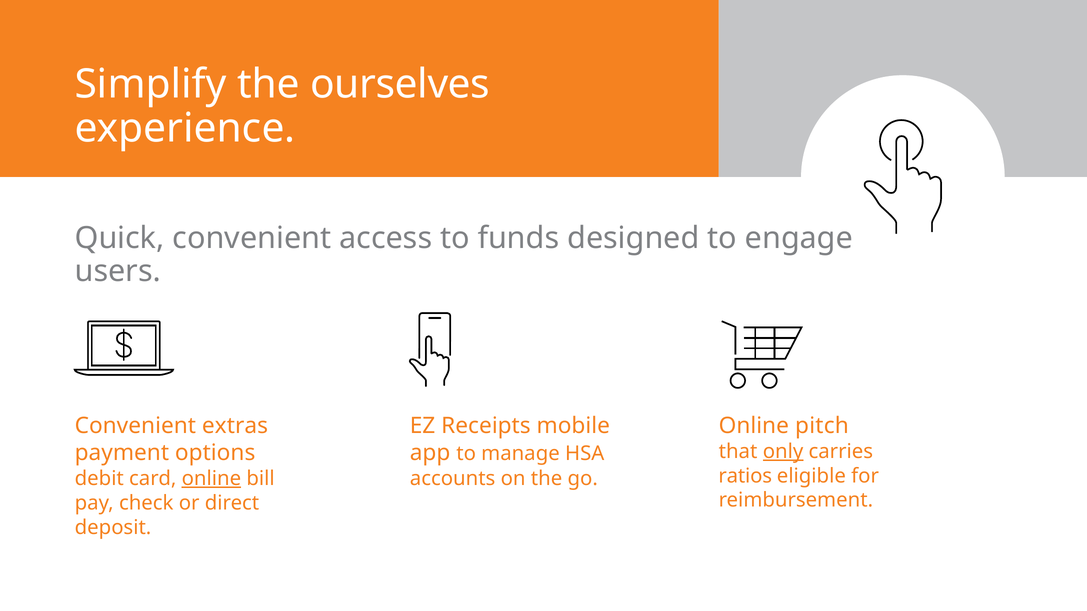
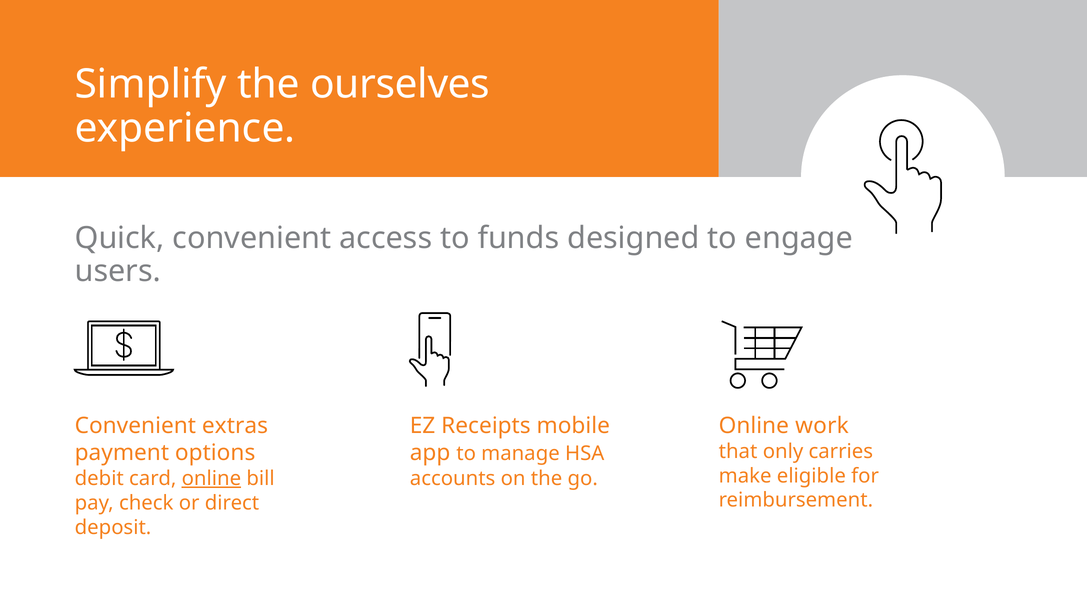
pitch: pitch -> work (822, 426)
only underline: present -> none (783, 452)
ratios: ratios -> make (745, 476)
